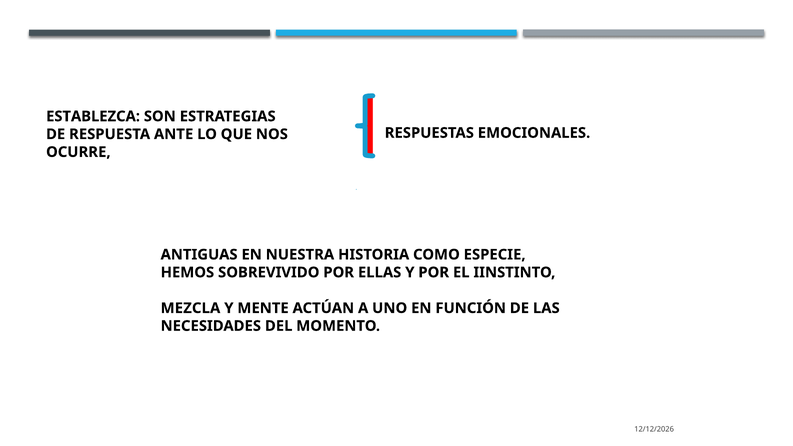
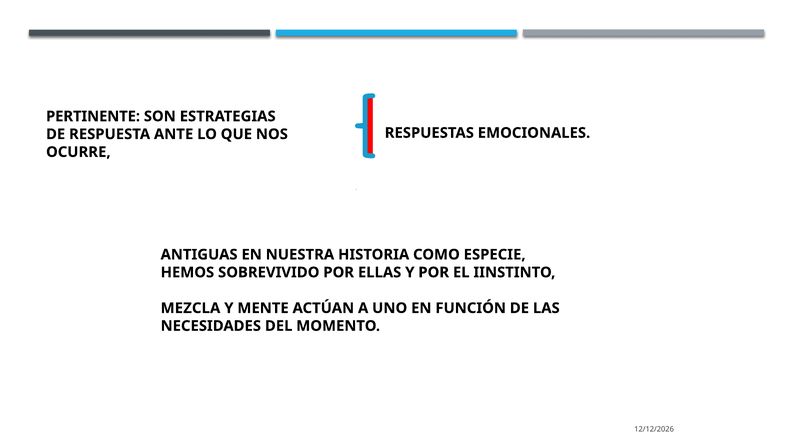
ESTABLEZCA: ESTABLEZCA -> PERTINENTE (93, 116)
